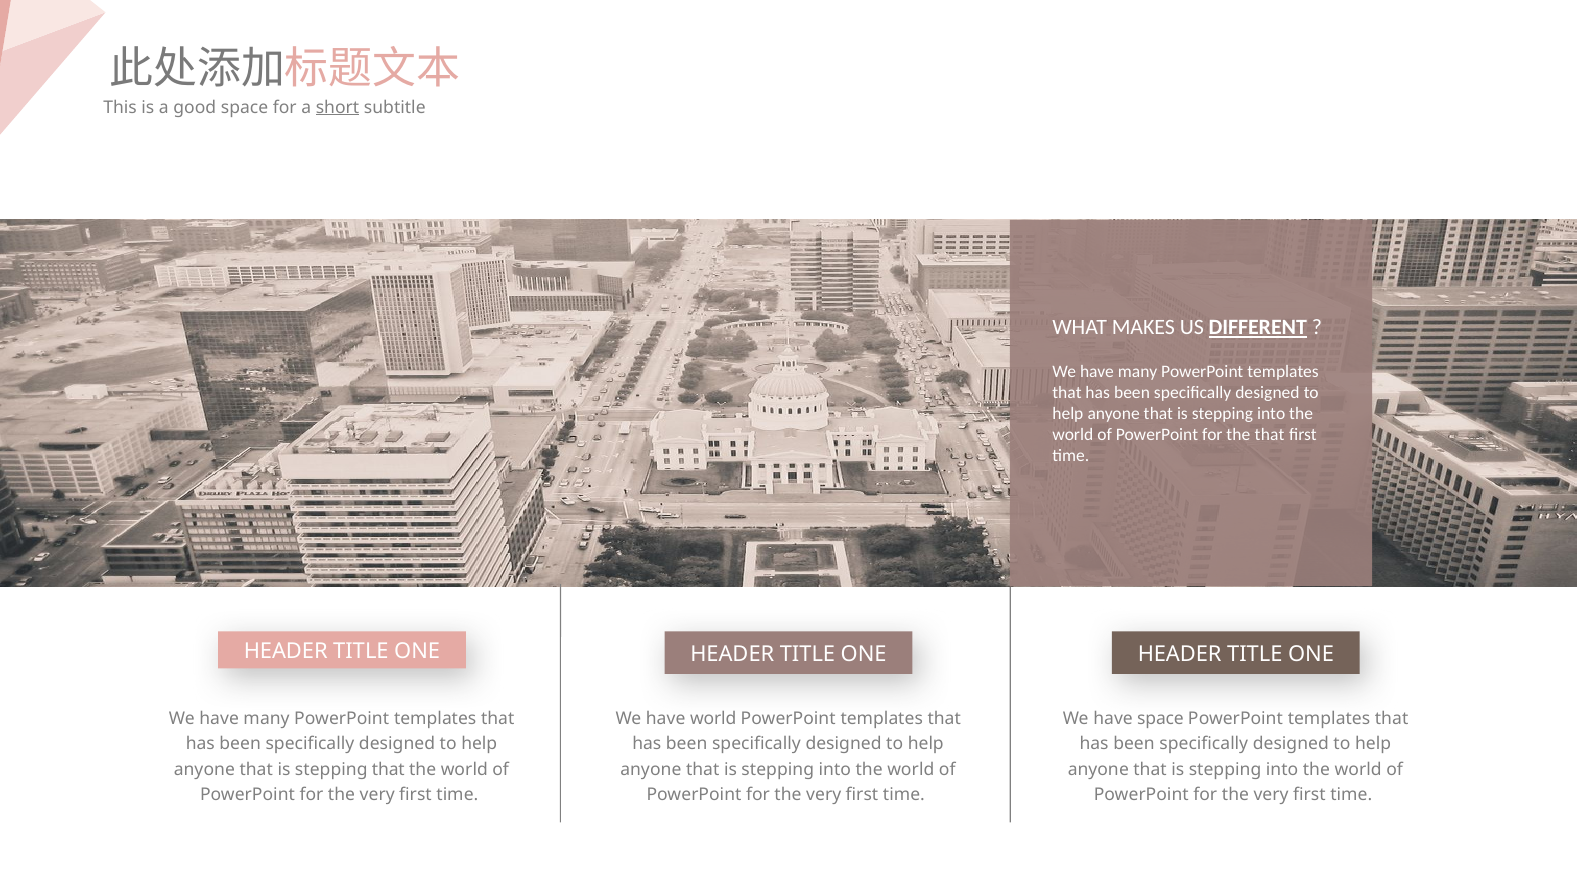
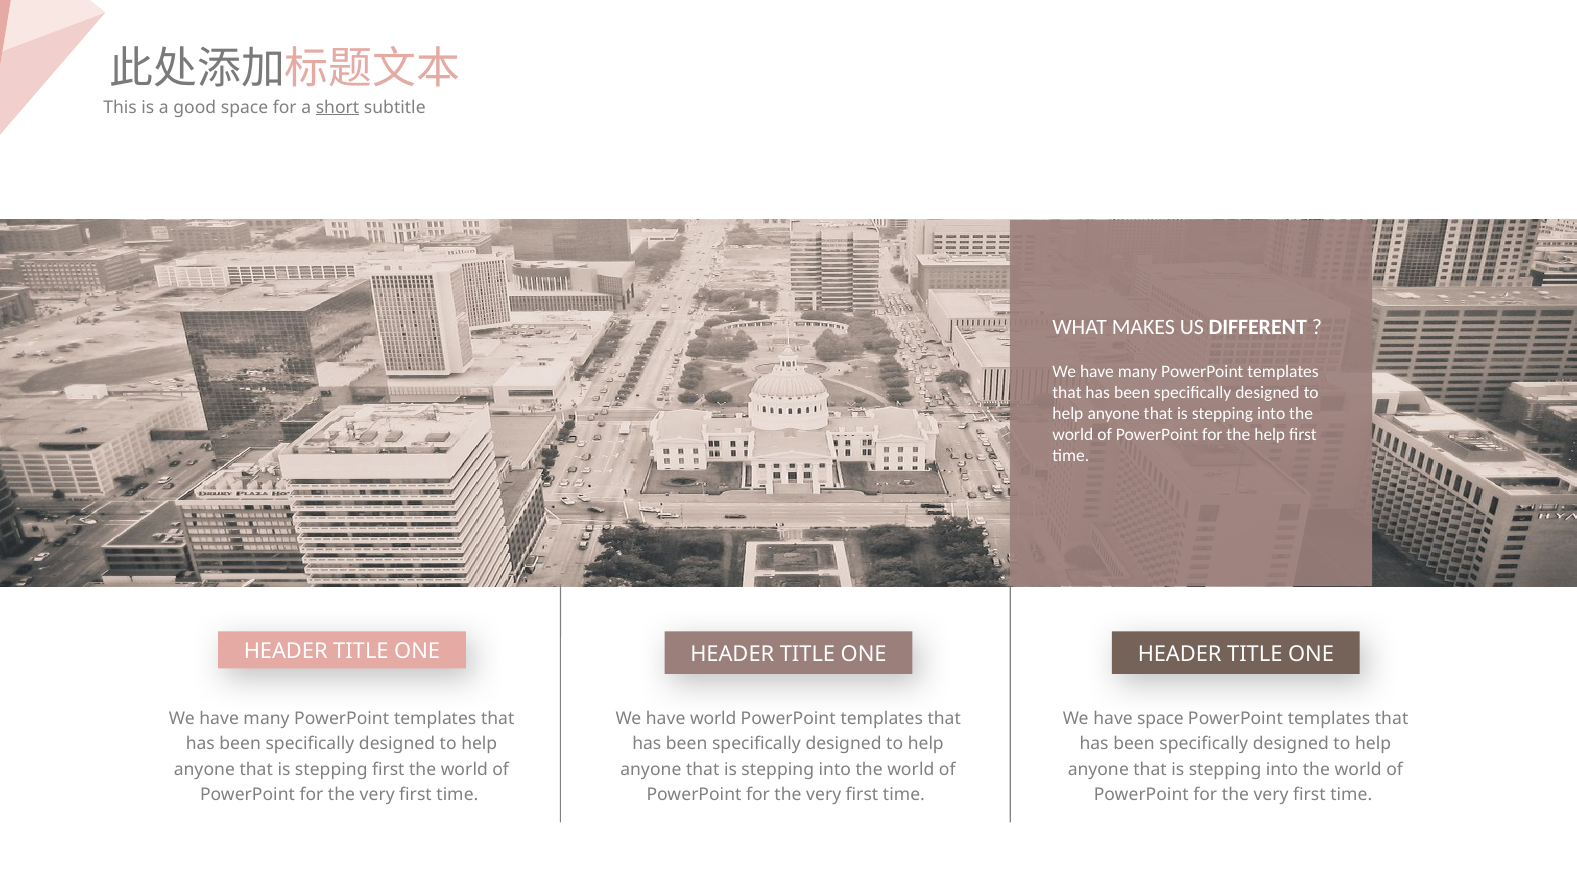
DIFFERENT underline: present -> none (1258, 328)
the that: that -> help (1270, 435)
stepping that: that -> first (388, 769)
